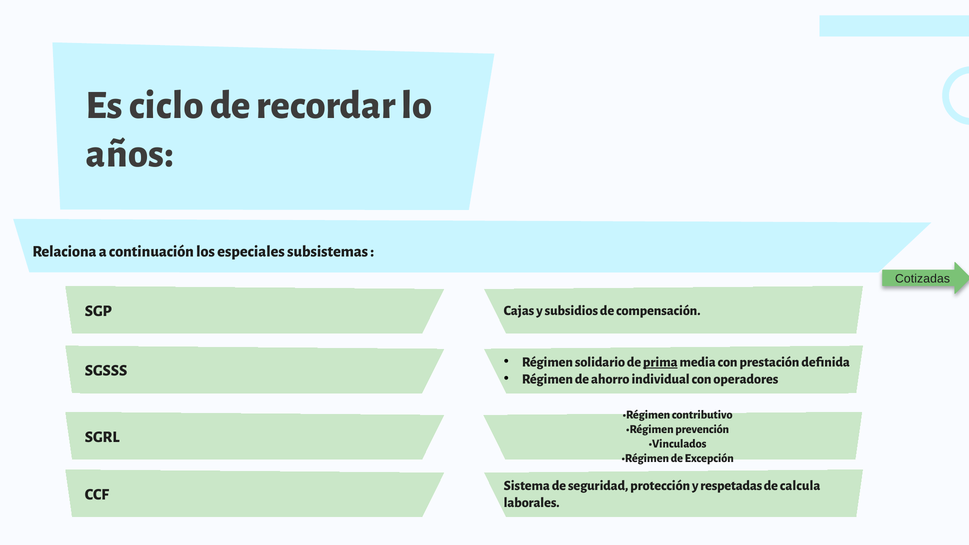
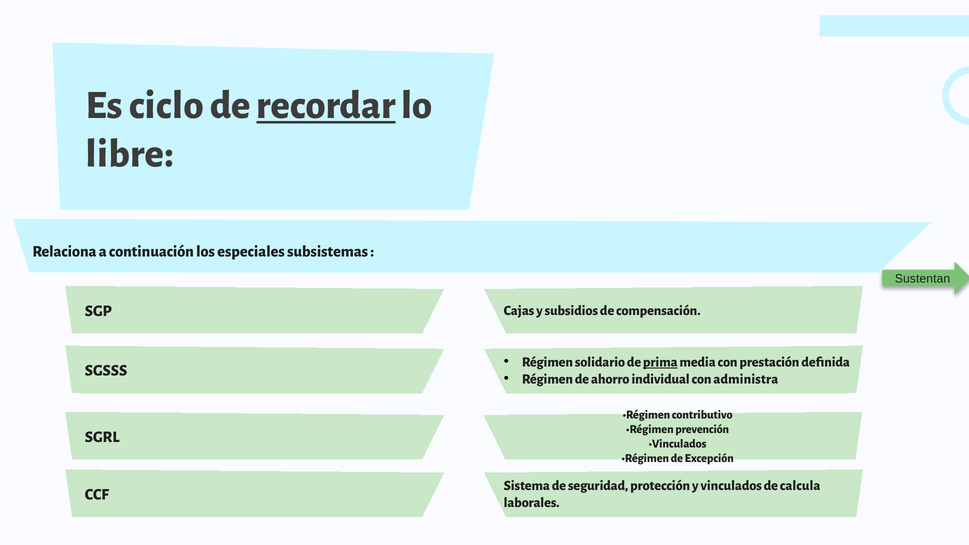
recordar underline: none -> present (326, 105)
años: años -> libre (130, 153)
Cotizadas: Cotizadas -> Sustentan (923, 279)
operadores: operadores -> administra (746, 379)
y respetadas: respetadas -> vinculados (731, 486)
